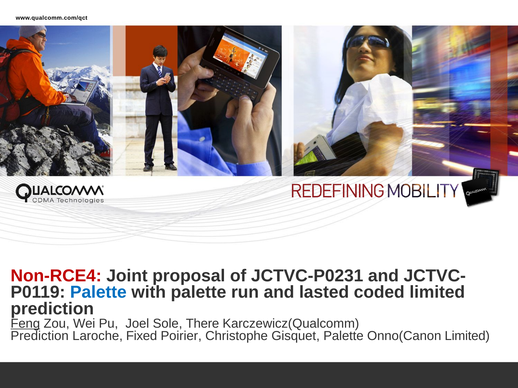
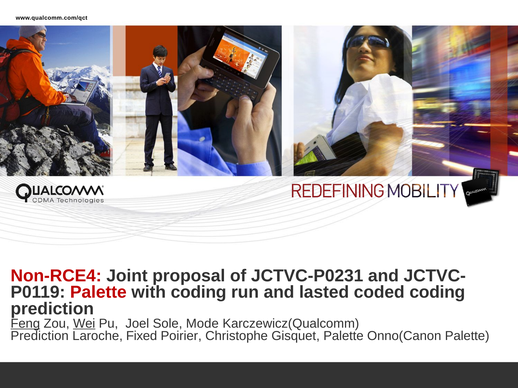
Palette colour: blue -> red (98, 293)
with palette: palette -> coding (199, 293)
coded limited: limited -> coding (437, 293)
Wei underline: none -> present (84, 324)
There: There -> Mode (202, 324)
Onno(Canon Limited: Limited -> Palette (467, 336)
